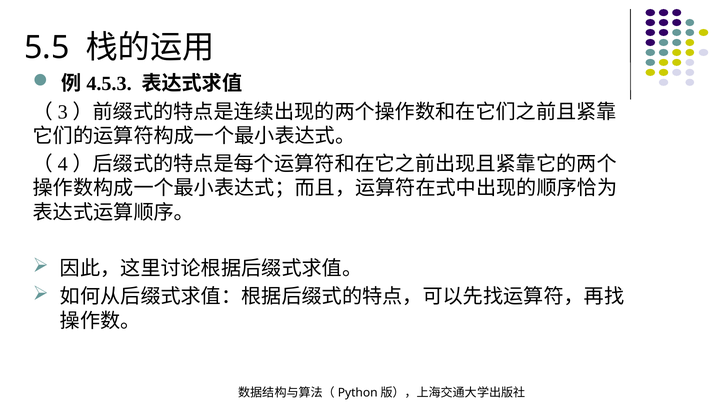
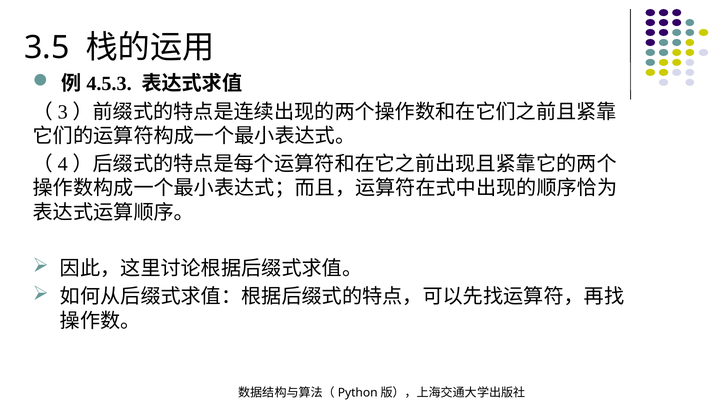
5.5: 5.5 -> 3.5 (47, 48)
